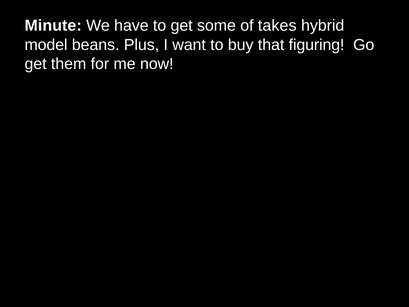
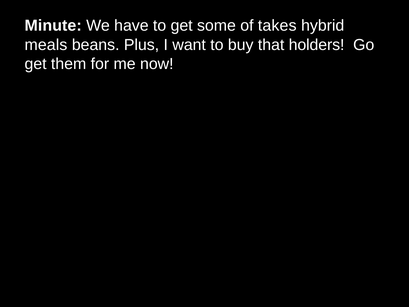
model: model -> meals (46, 45)
figuring: figuring -> holders (317, 45)
